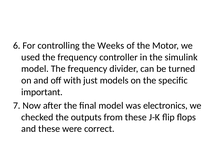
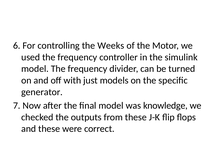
important: important -> generator (42, 92)
electronics: electronics -> knowledge (165, 106)
